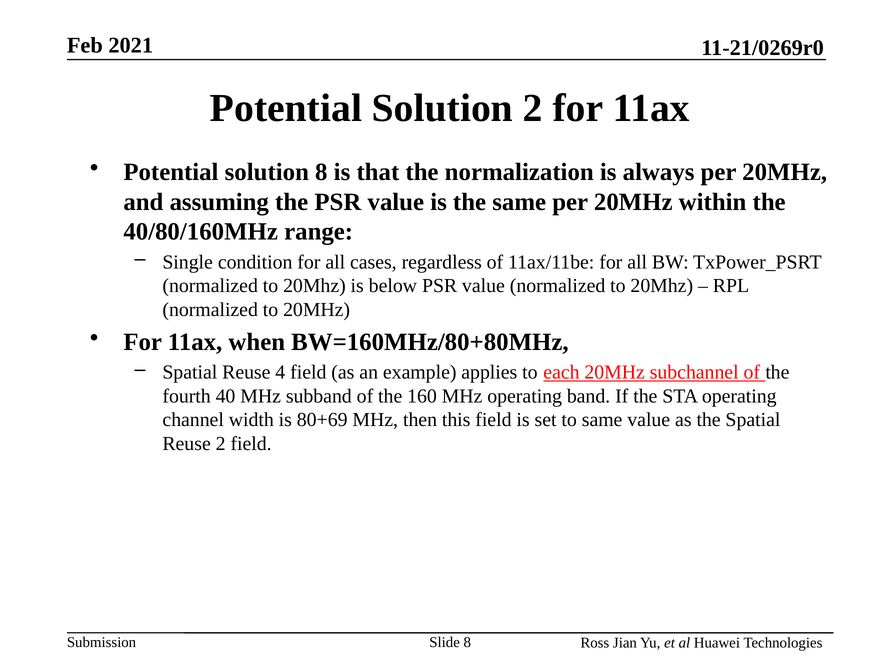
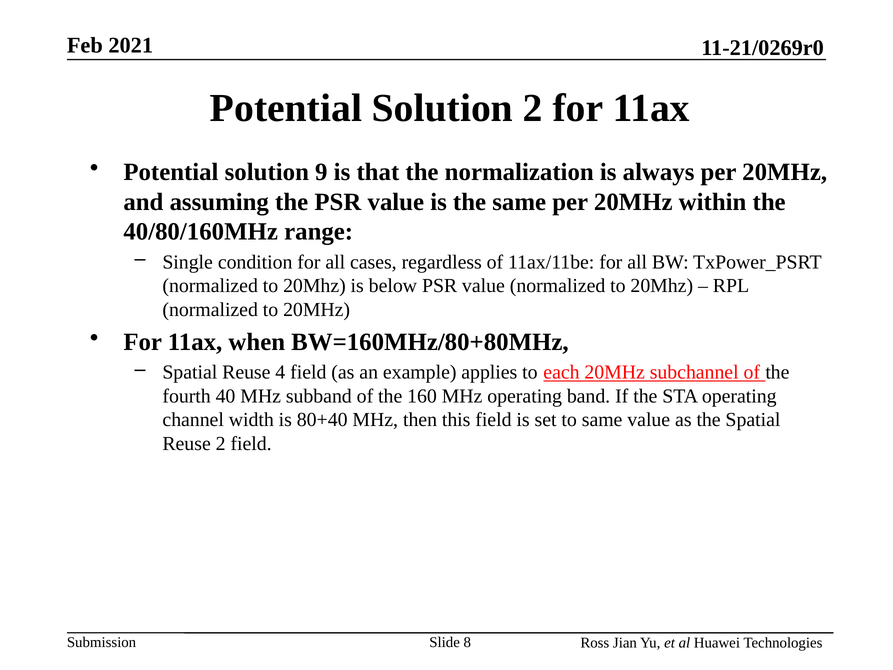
solution 8: 8 -> 9 (321, 172)
80+69: 80+69 -> 80+40 (322, 420)
